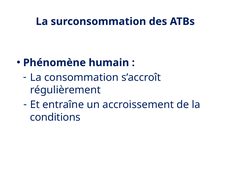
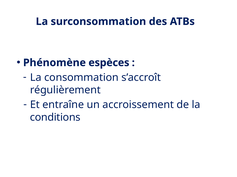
humain: humain -> espèces (109, 63)
